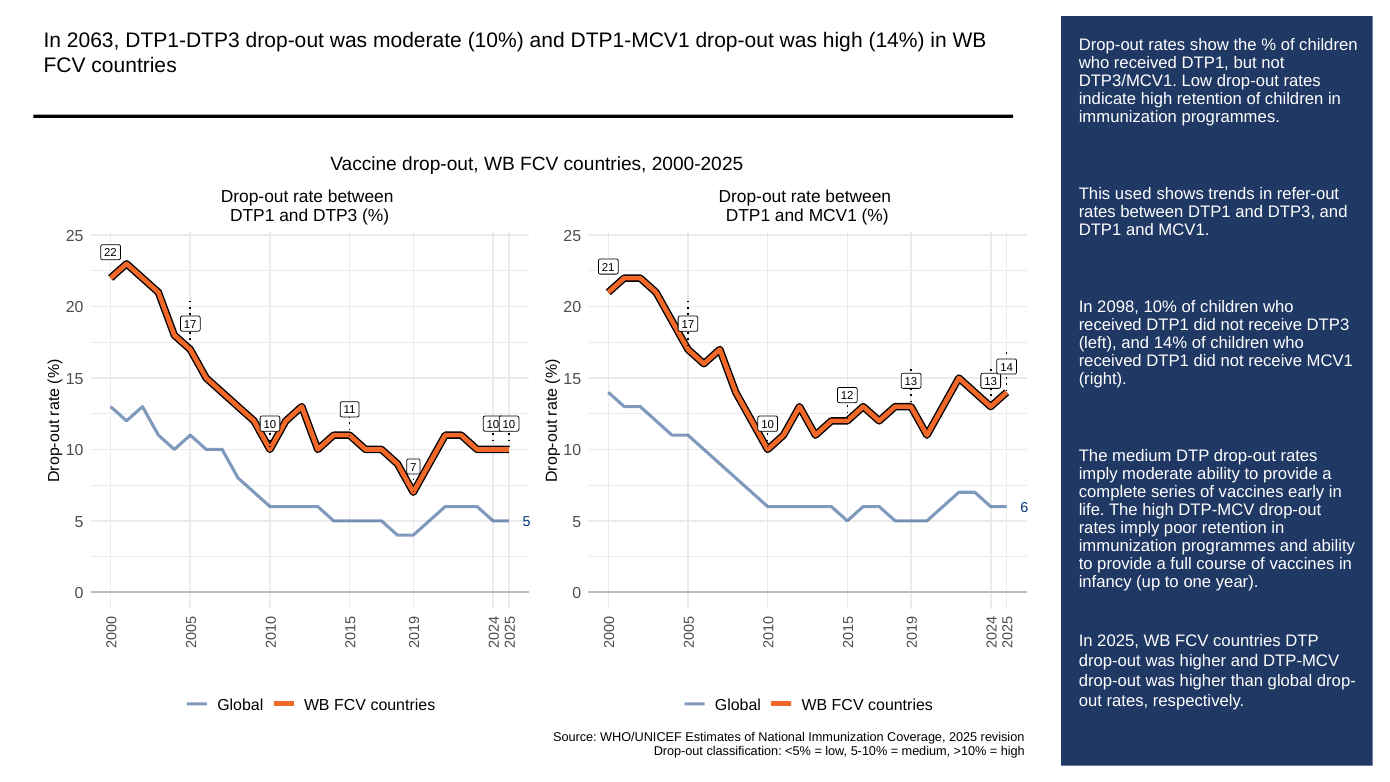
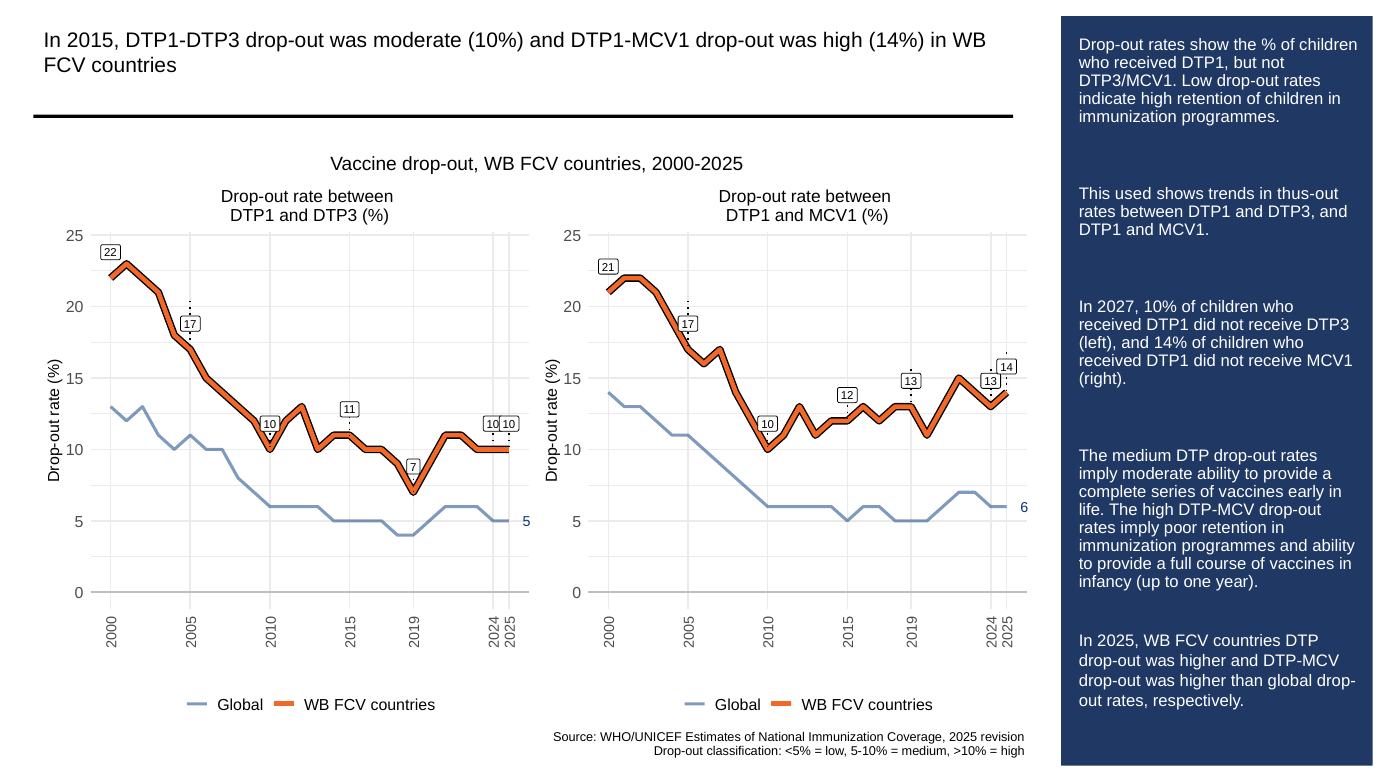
2063: 2063 -> 2015 (93, 40)
refer-out: refer-out -> thus-out (1308, 194)
2098: 2098 -> 2027 (1118, 307)
